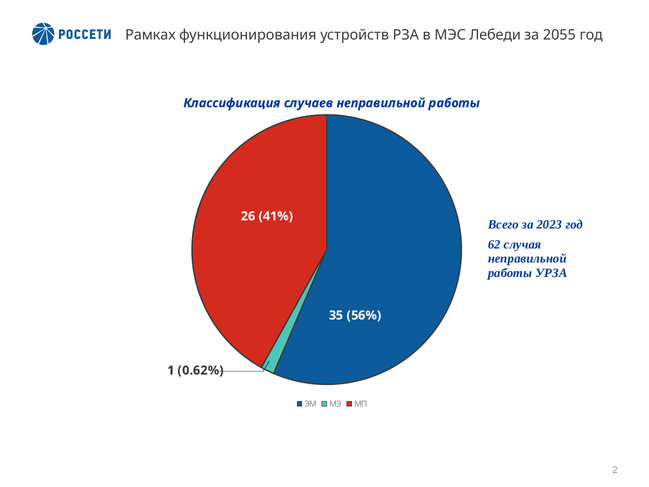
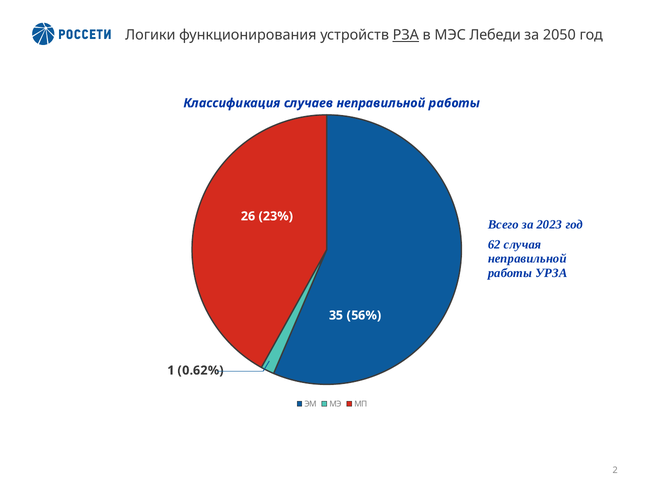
Рамках: Рамках -> Логики (150, 35)
РЗА underline: none -> present (406, 35)
2055: 2055 -> 2050 (559, 35)
41%: 41% -> 23% (276, 216)
